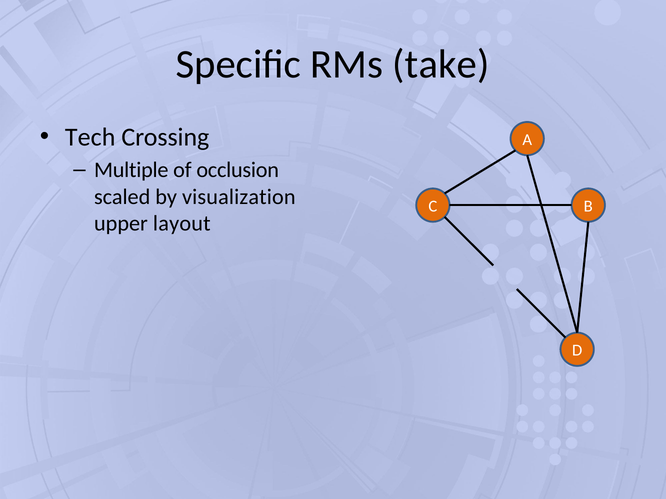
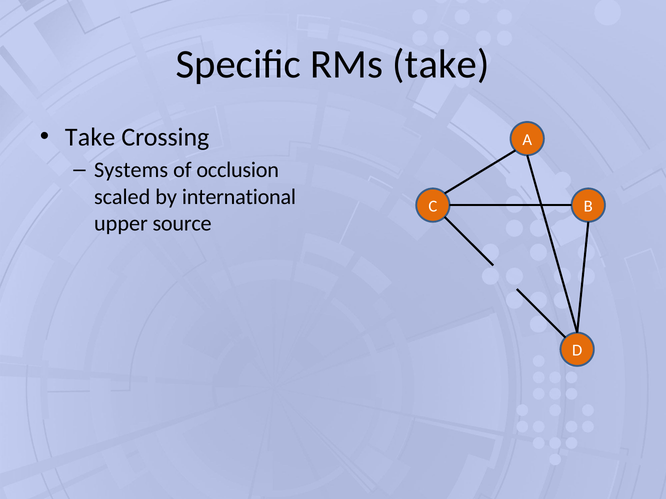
Tech: Tech -> Take (90, 137)
Multiple: Multiple -> Systems (131, 170)
visualization: visualization -> international (239, 197)
layout: layout -> source (182, 224)
